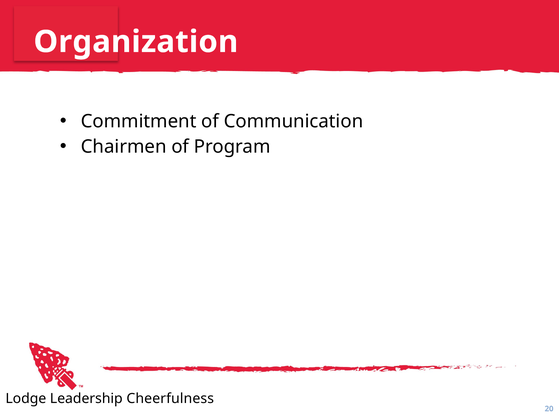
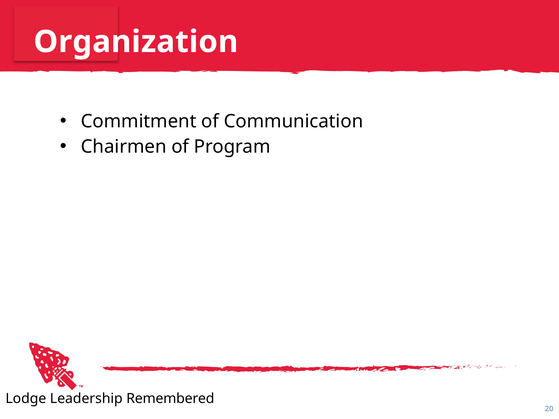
Cheerfulness: Cheerfulness -> Remembered (170, 399)
